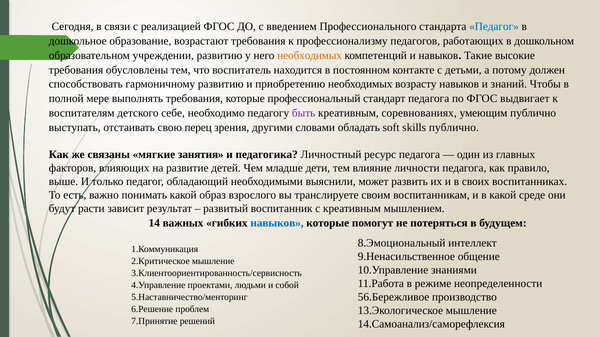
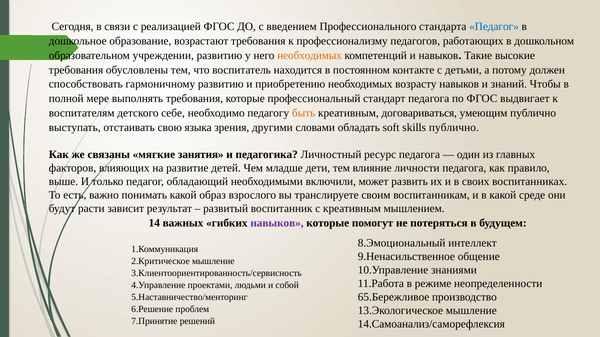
быть colour: purple -> orange (304, 113)
соревнованиях: соревнованиях -> договариваться (419, 113)
перец: перец -> языка (198, 128)
выяснили: выяснили -> включили (331, 182)
навыков colour: blue -> purple (277, 223)
56.Бережливое: 56.Бережливое -> 65.Бережливое (394, 297)
